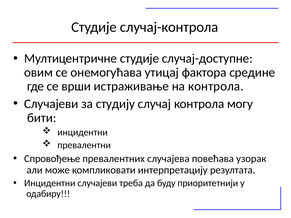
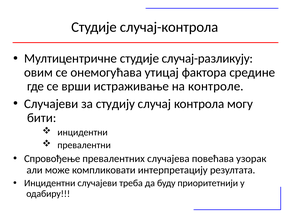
случај-доступне: случај-доступне -> случај-разликују (207, 58)
на контрола: контрола -> контроле (216, 86)
